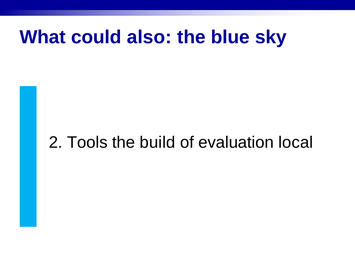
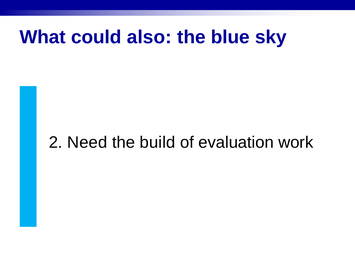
Tools: Tools -> Need (87, 143)
local: local -> work (296, 143)
